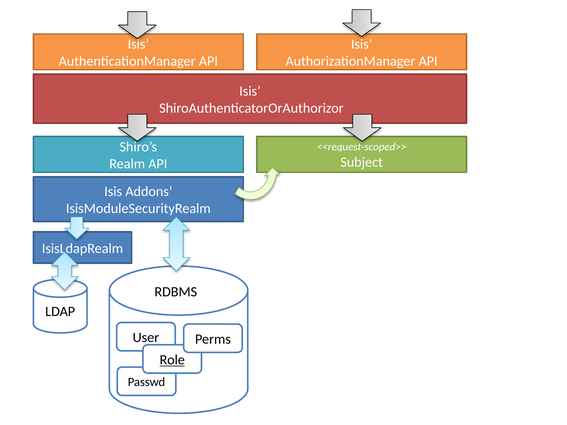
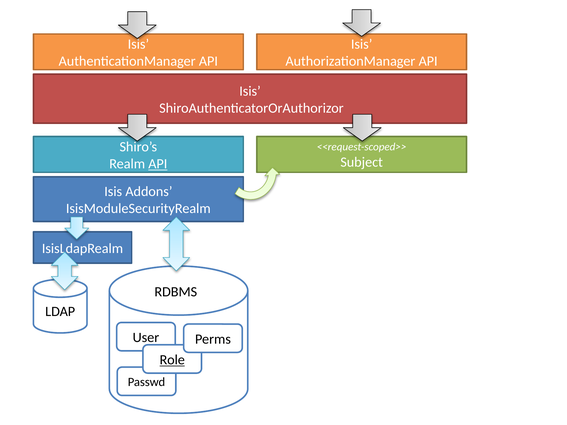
API underline: none -> present (158, 164)
